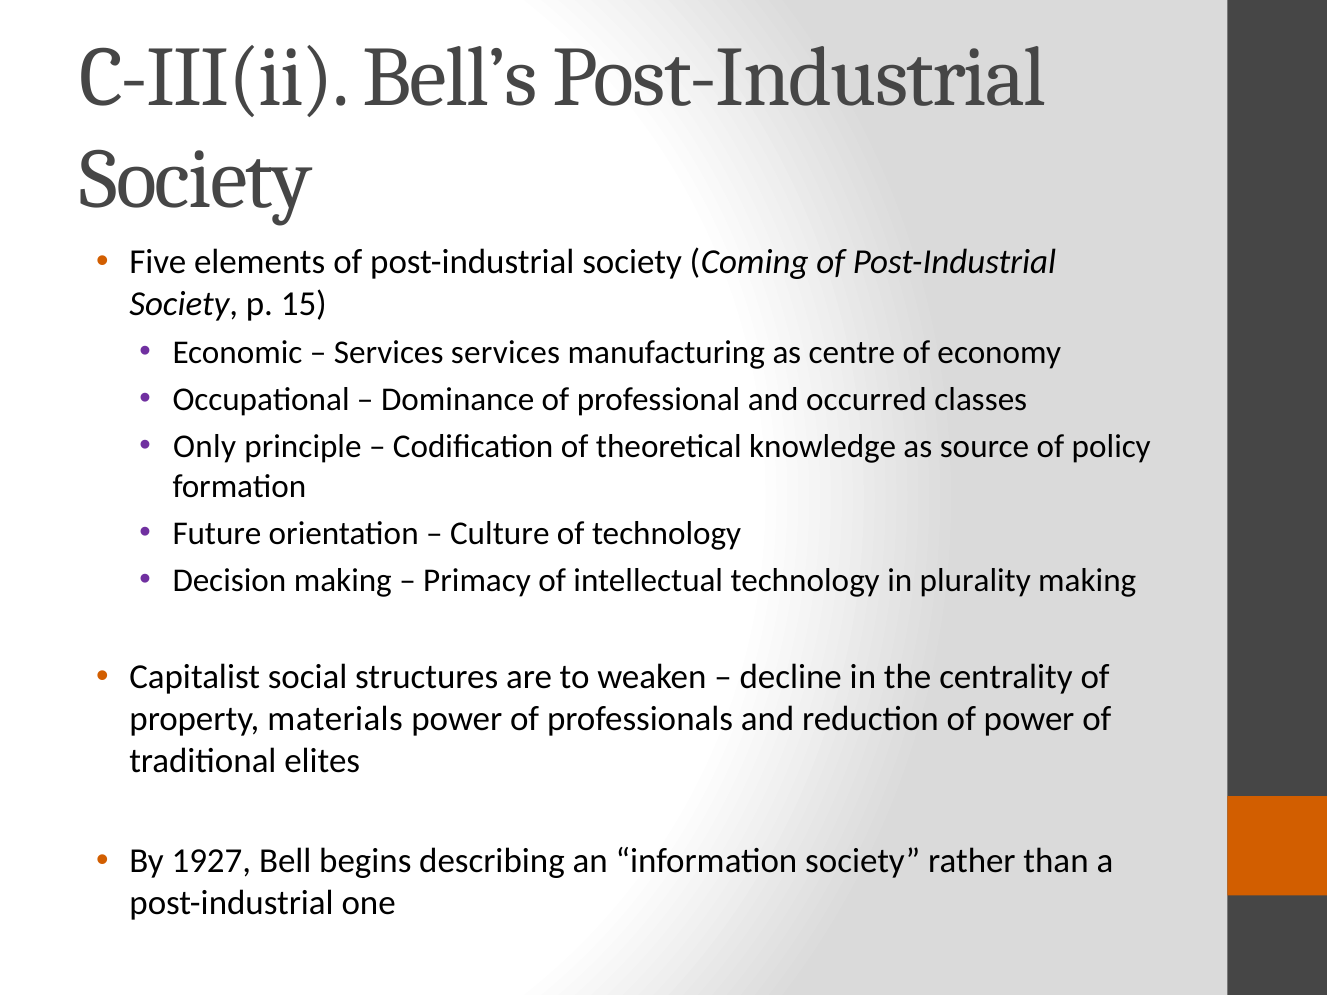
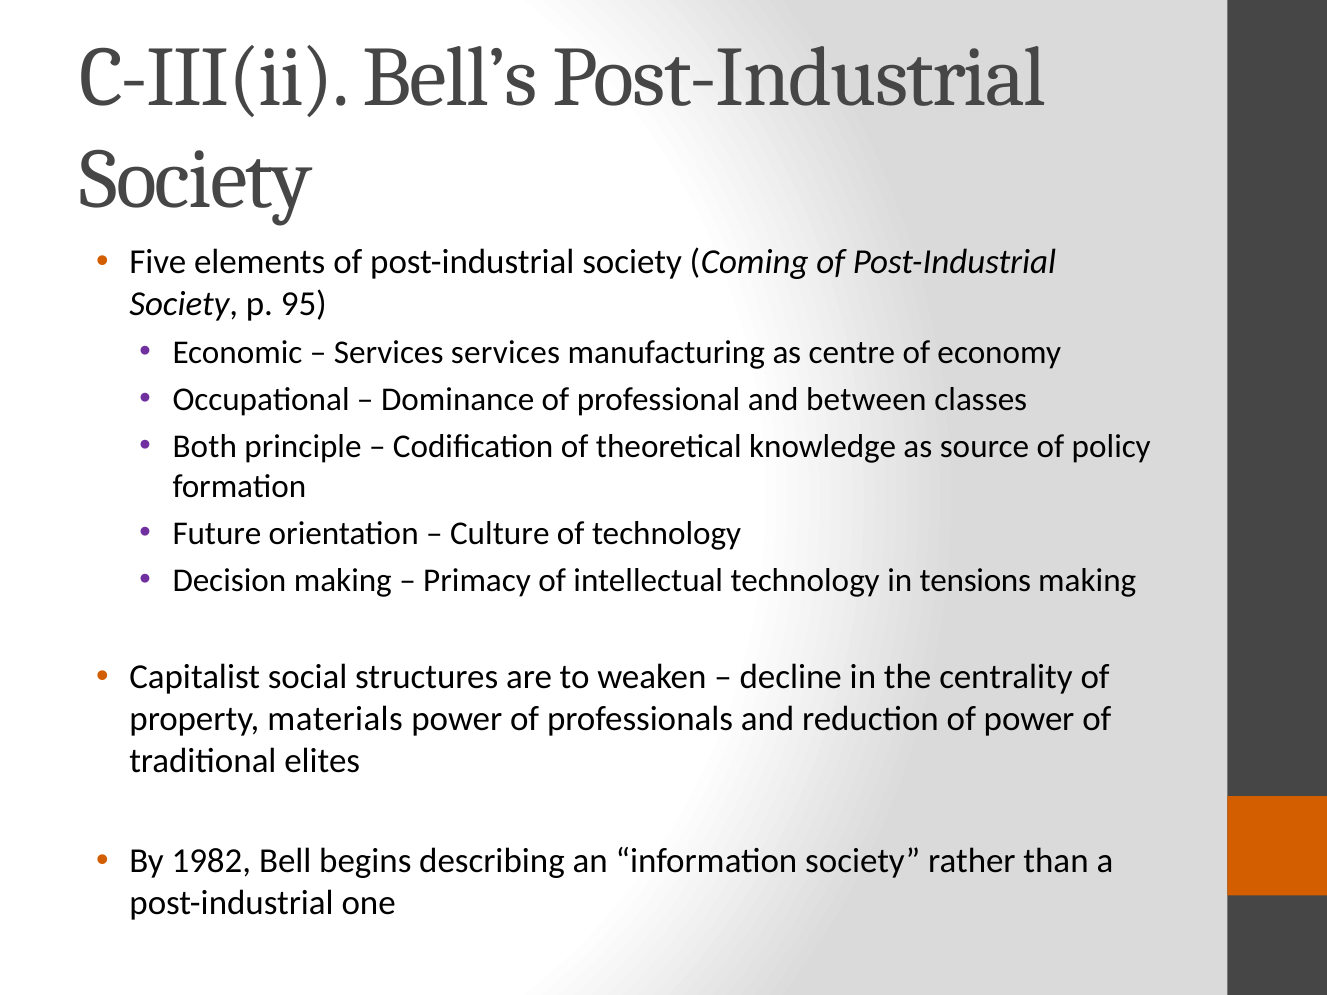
15: 15 -> 95 (304, 304)
occurred: occurred -> between (866, 400)
Only: Only -> Both (205, 447)
plurality: plurality -> tensions (975, 581)
1927: 1927 -> 1982 (211, 862)
